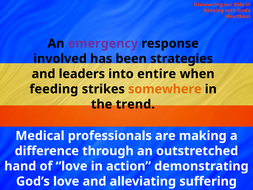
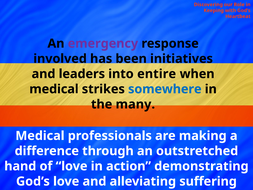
strategies: strategies -> initiatives (182, 59)
feeding: feeding -> medical (54, 89)
somewhere colour: orange -> blue (165, 89)
trend: trend -> many (135, 104)
